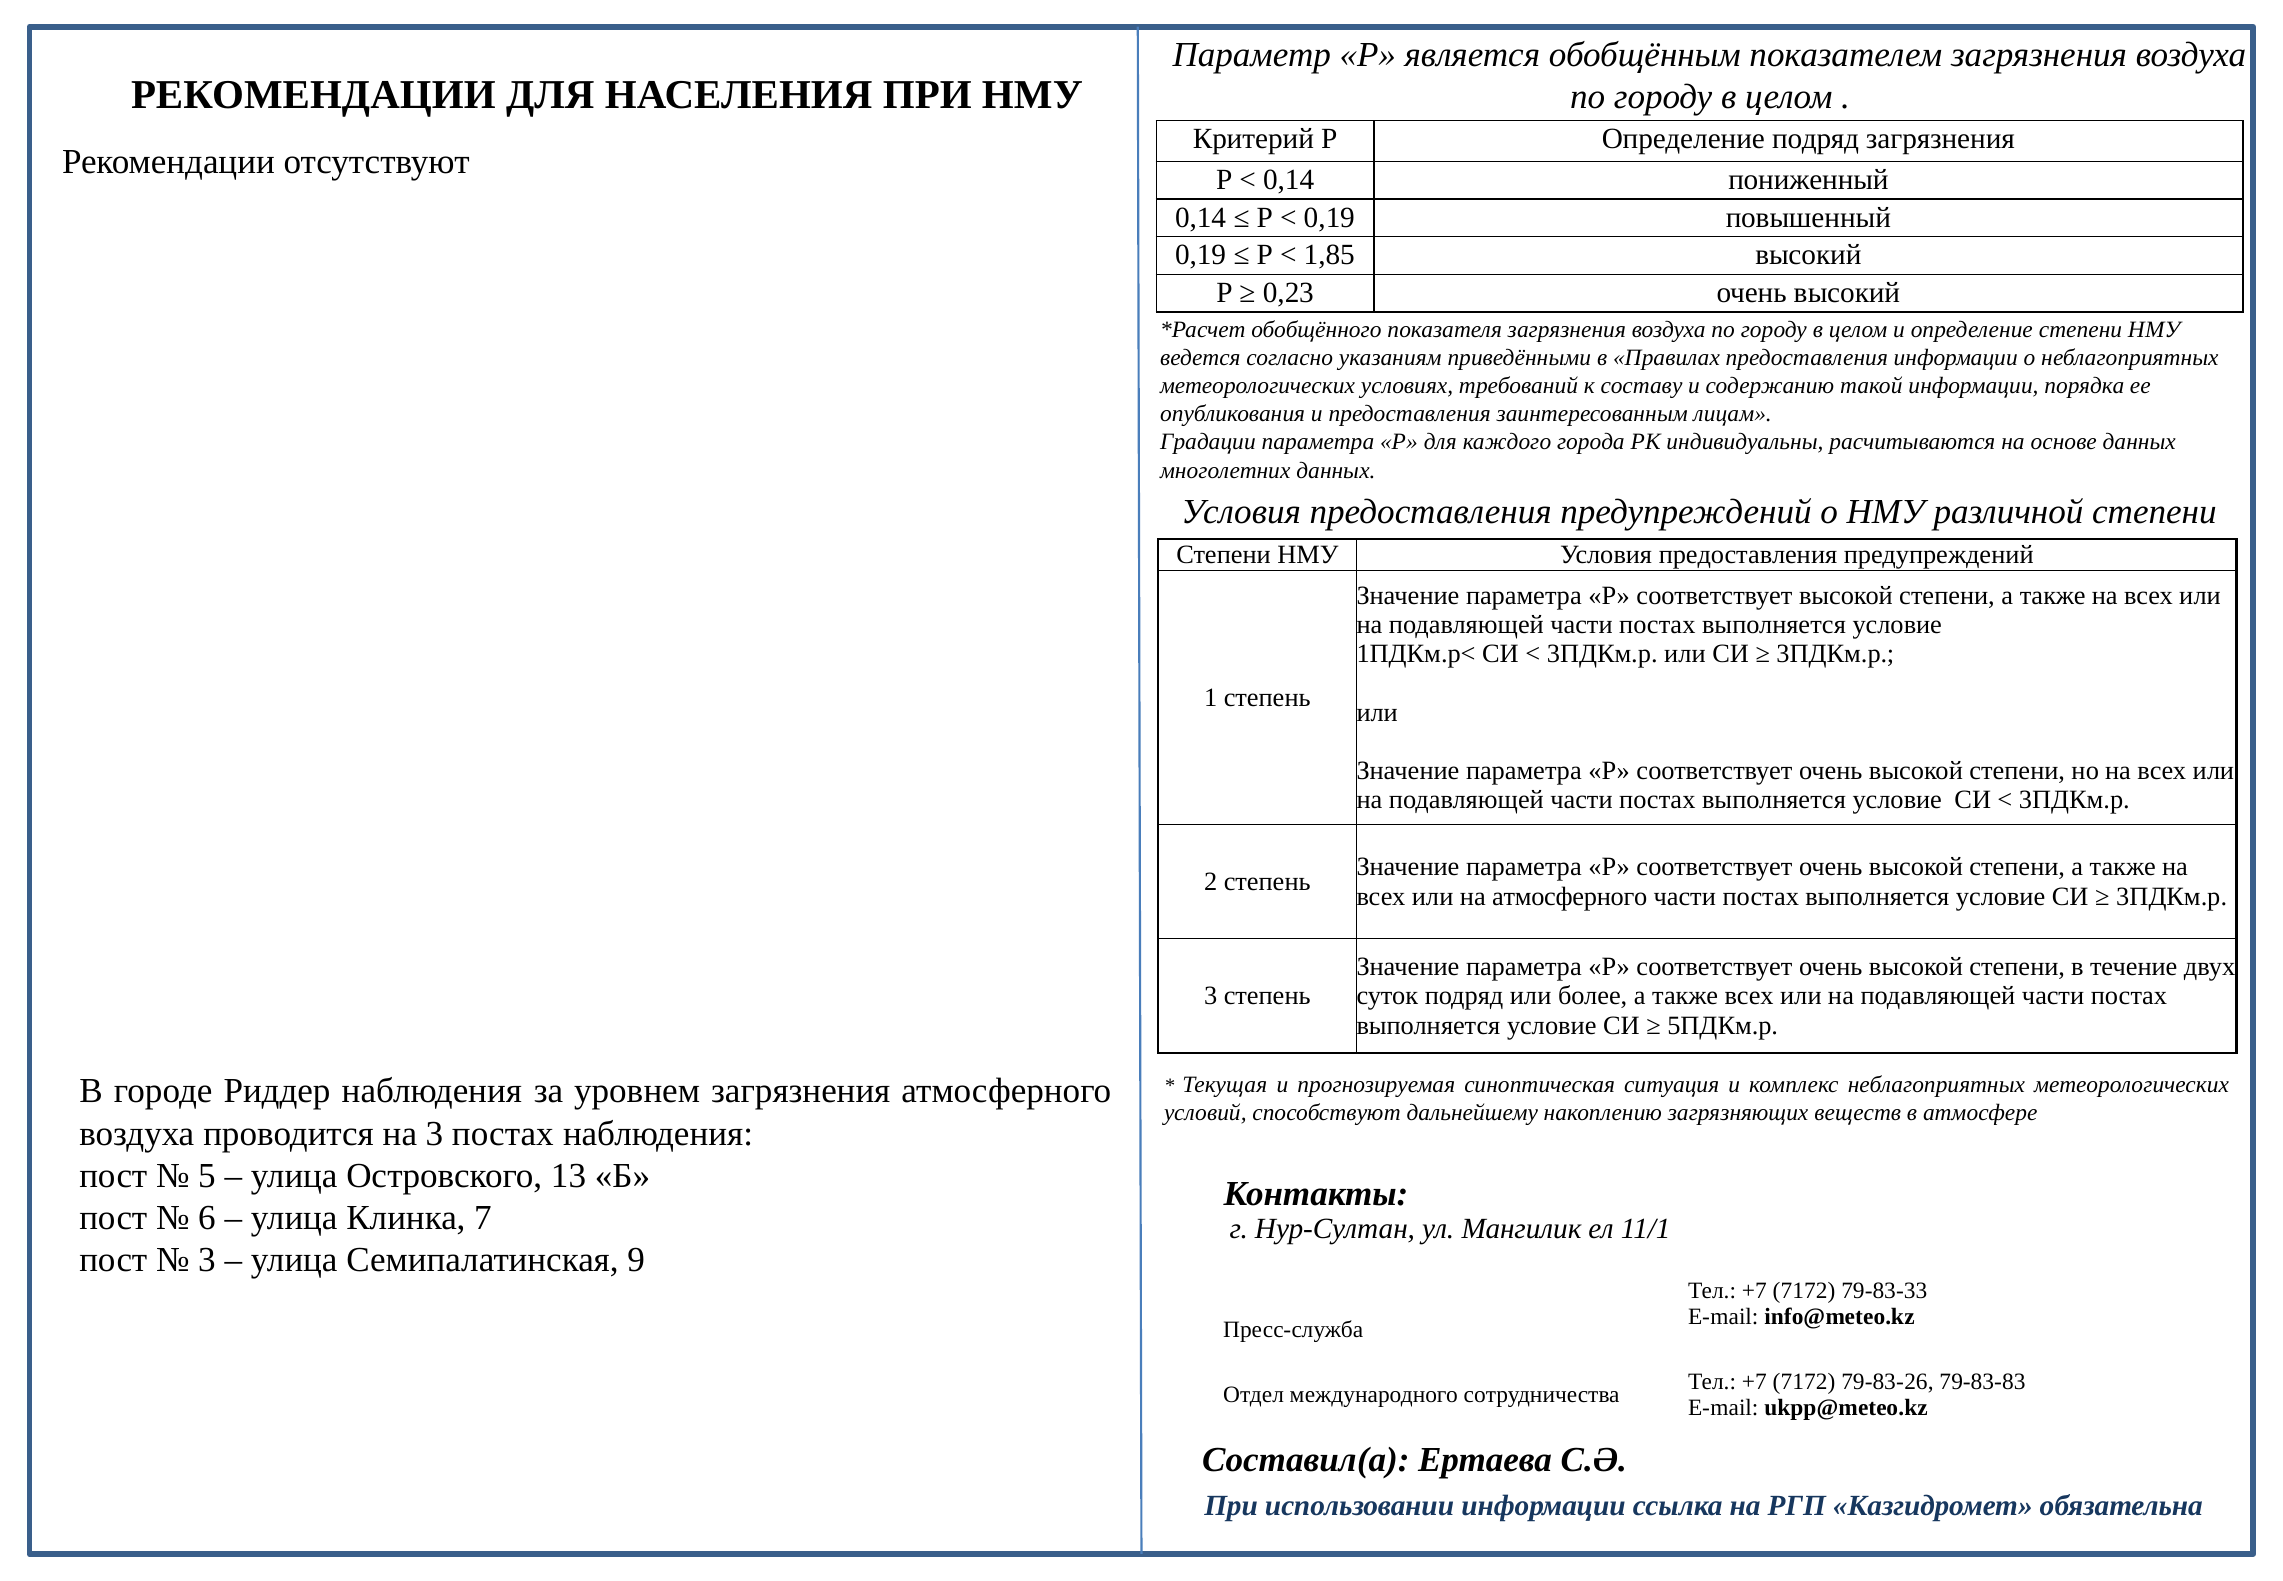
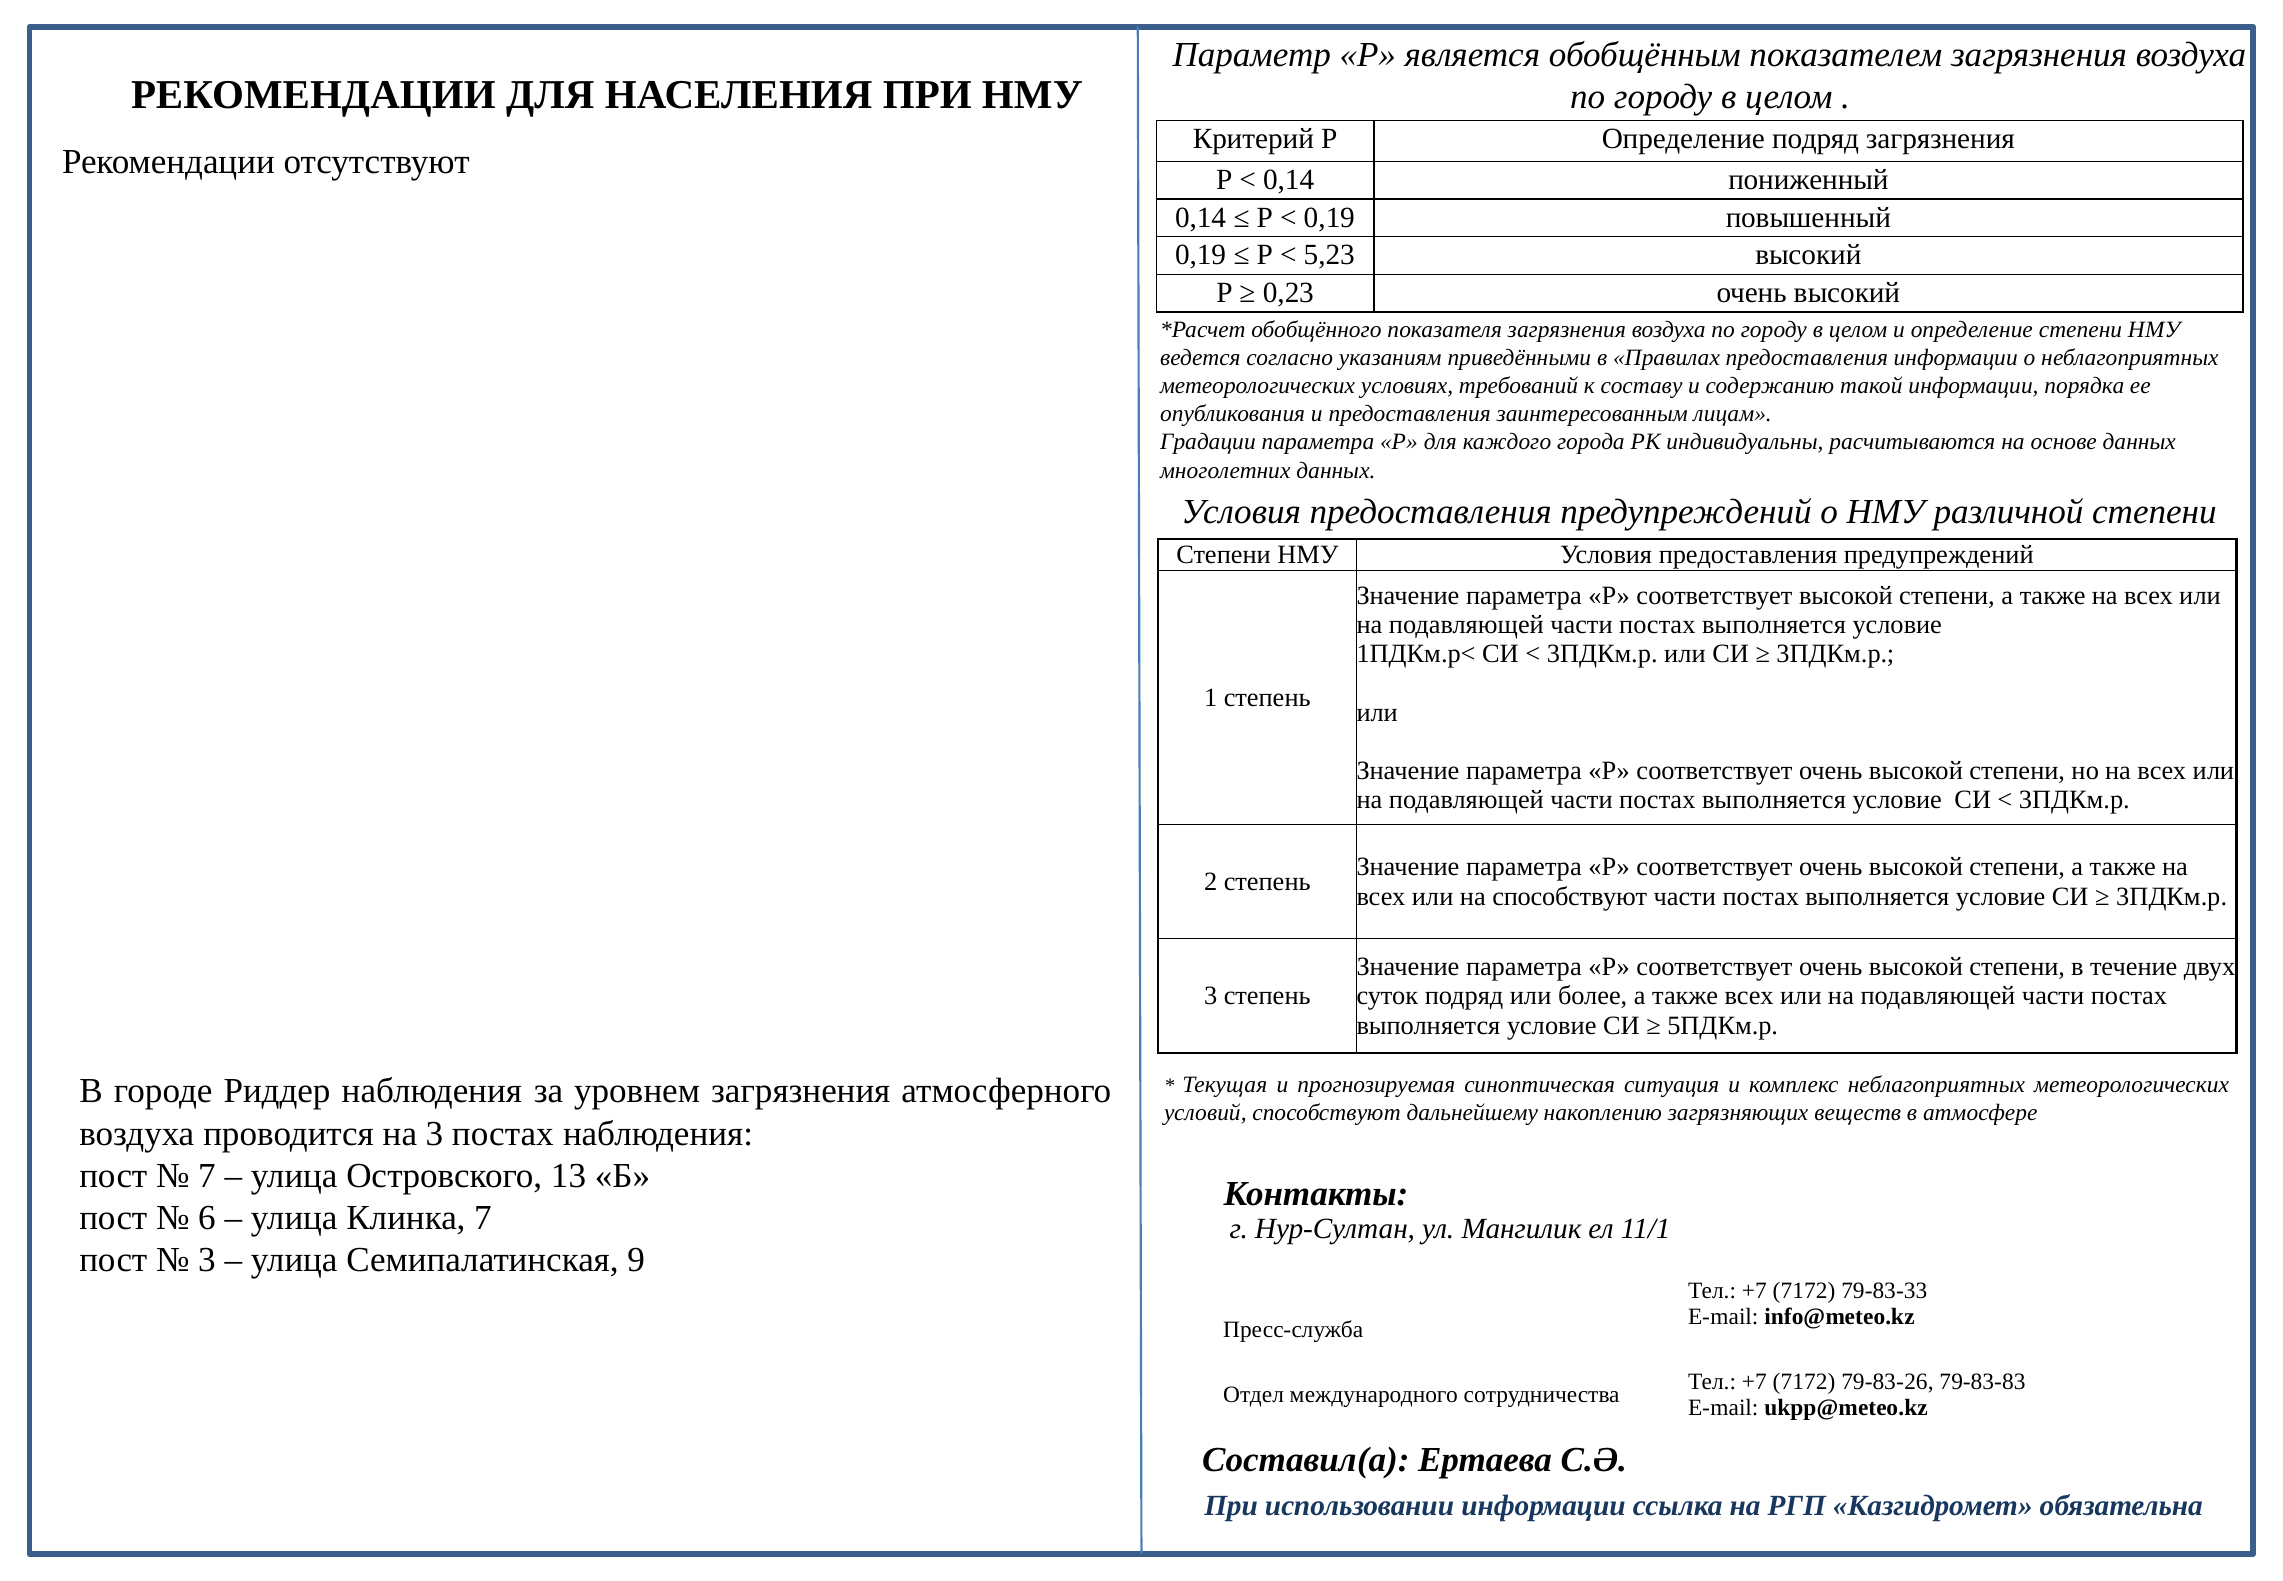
1,85: 1,85 -> 5,23 (1329, 255)
на атмосферного: атмосферного -> способствуют (1570, 896)
5: 5 -> 7 (207, 1175)
